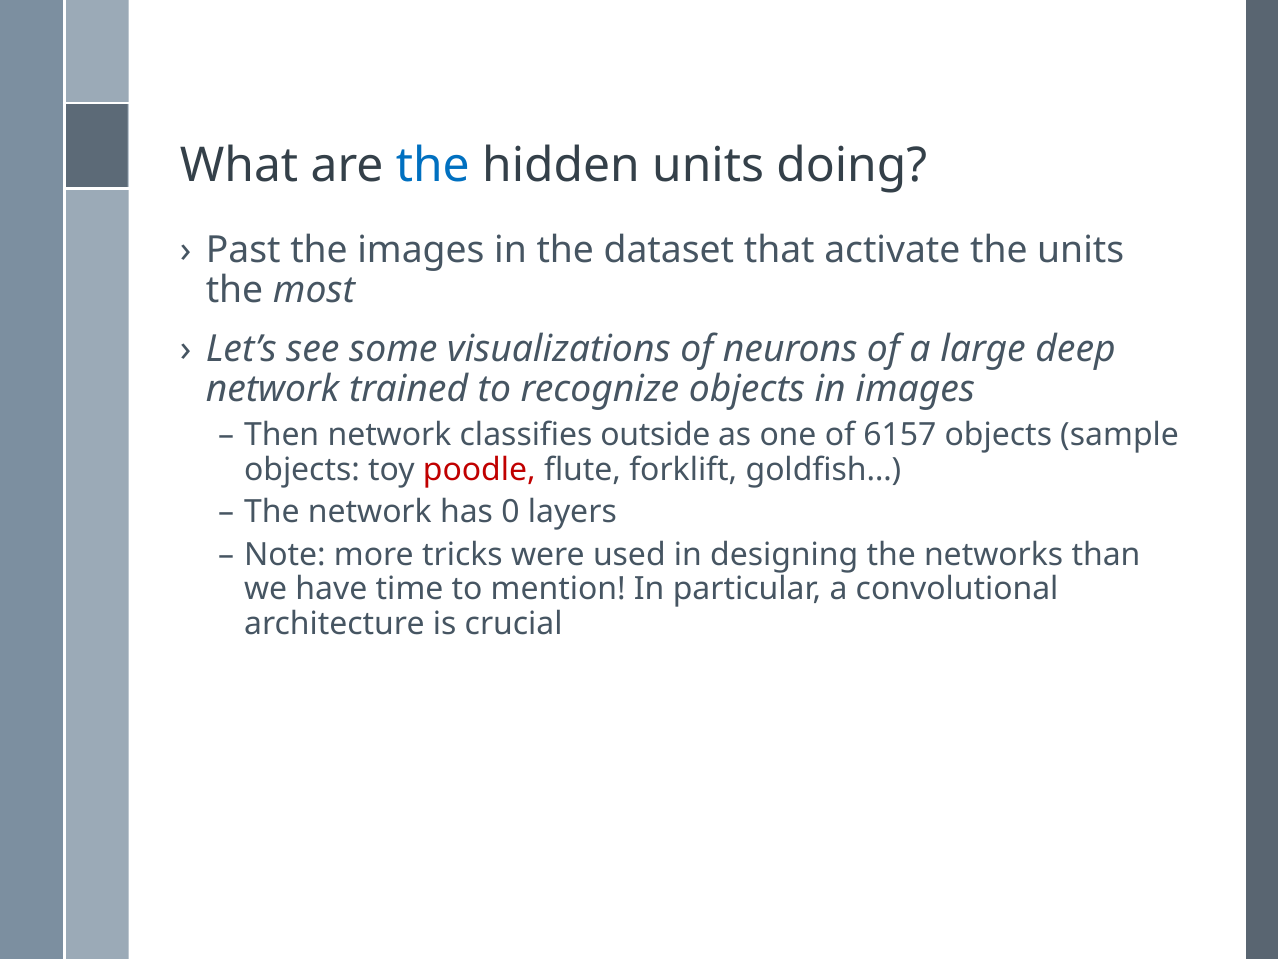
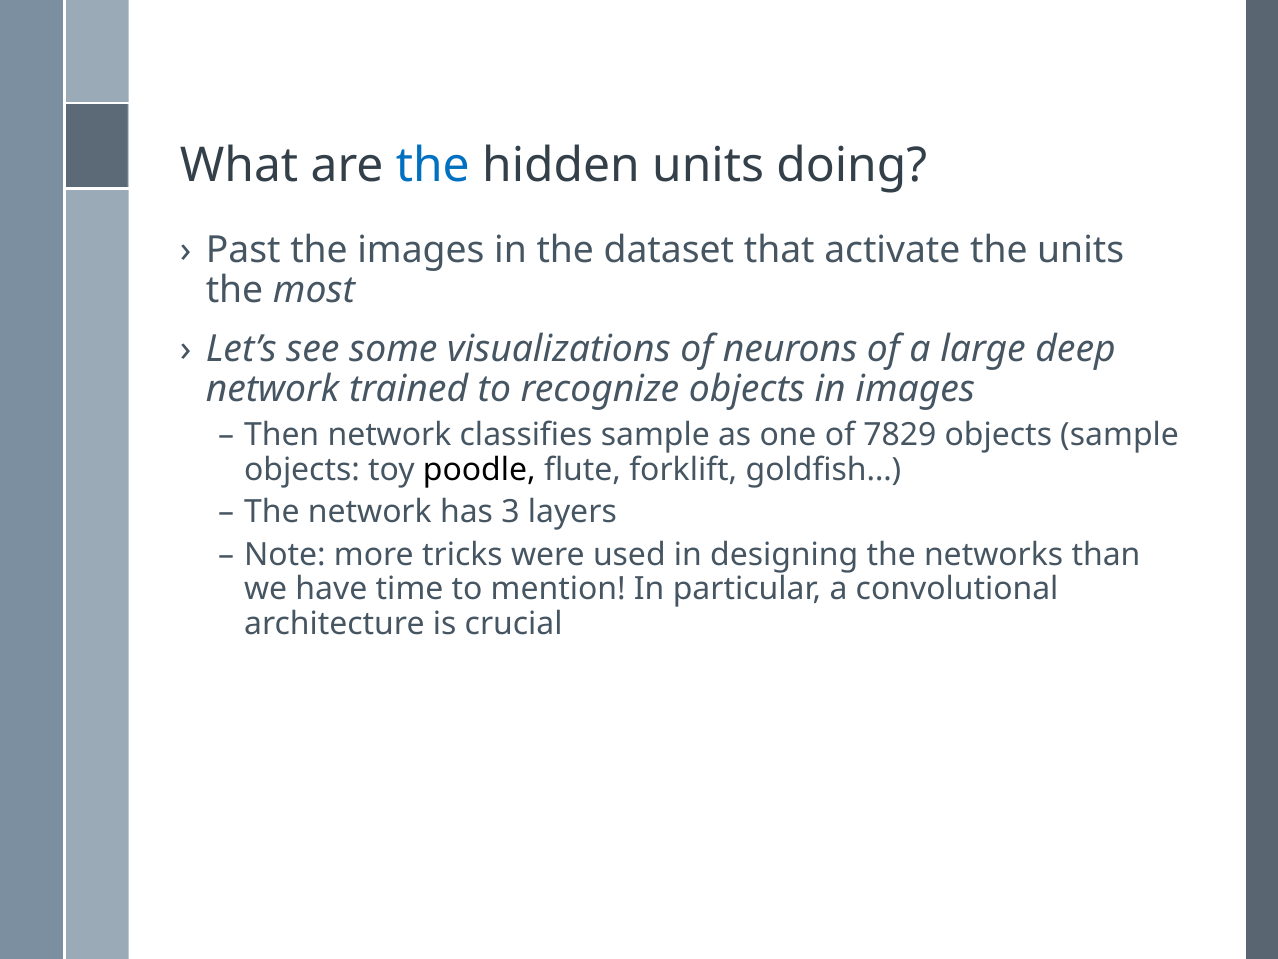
classifies outside: outside -> sample (655, 435)
6157: 6157 -> 7829 (900, 435)
poodle colour: red -> black (479, 469)
0: 0 -> 3 (510, 512)
